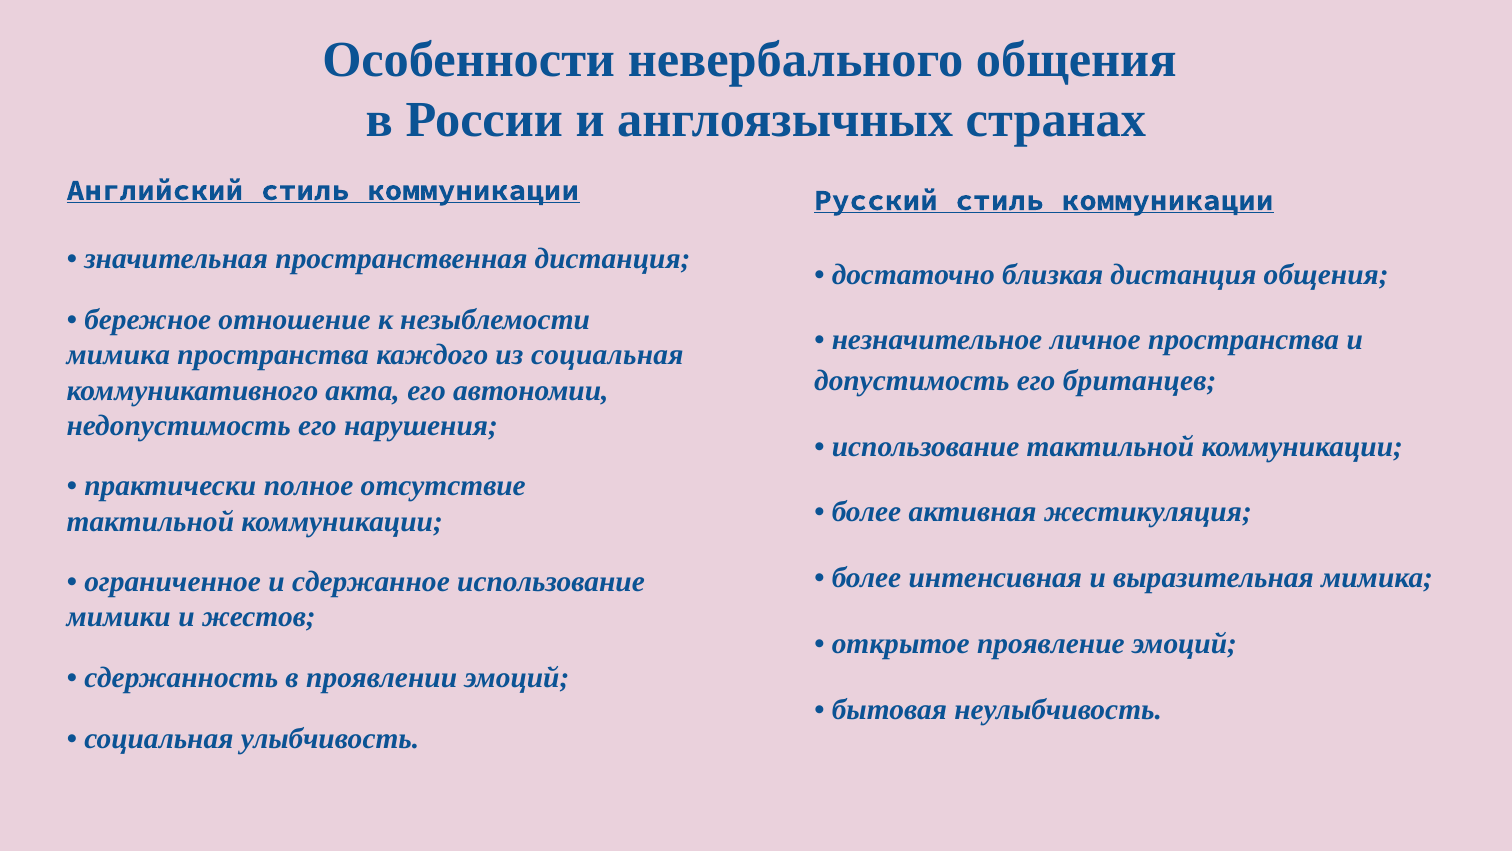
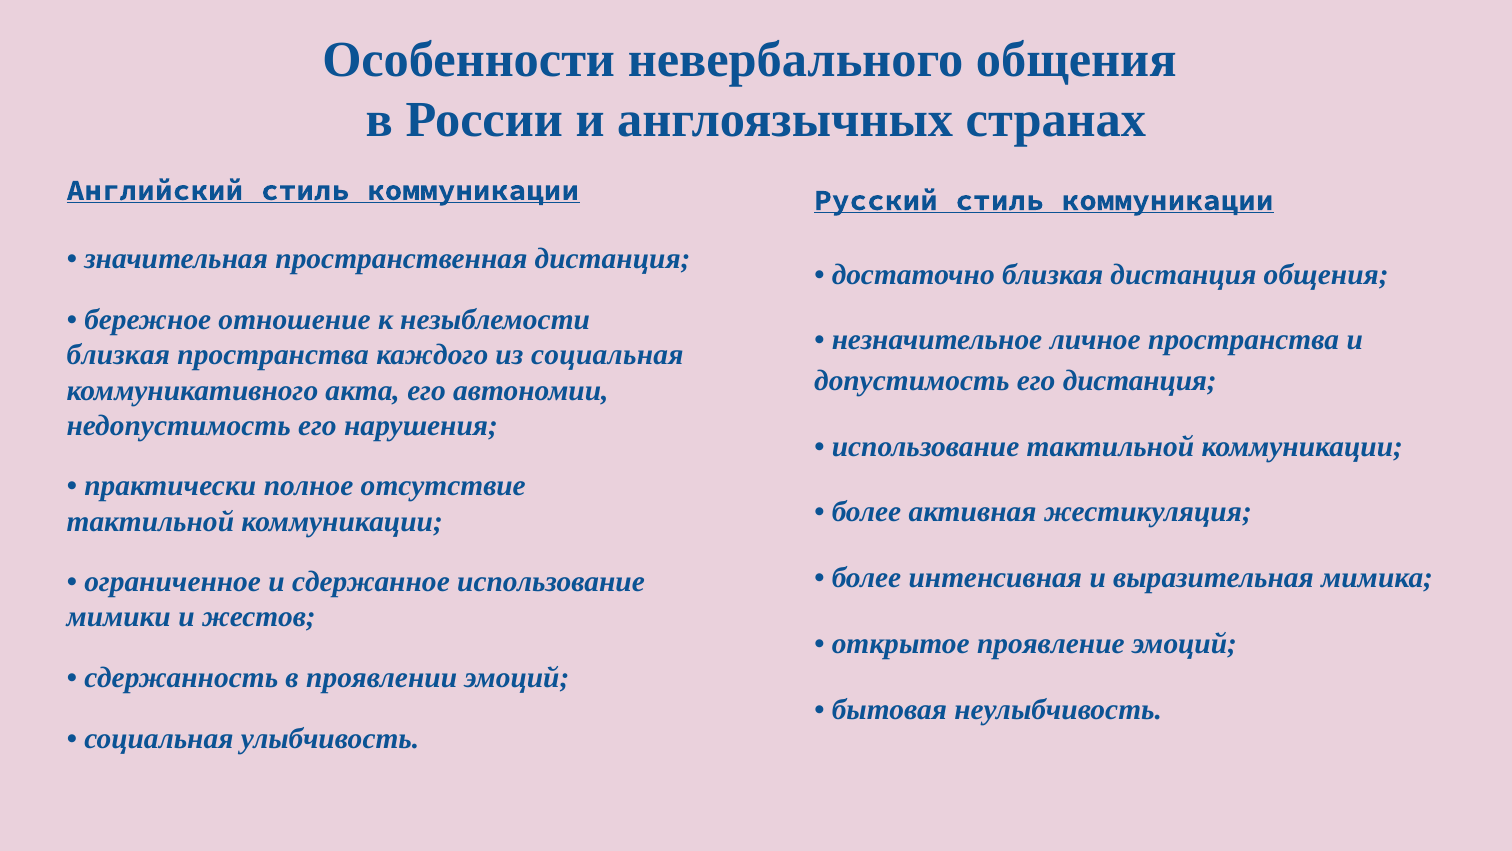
мимика: мимика -> близкая (118, 355)
его британцев: британцев -> дистанция (1140, 381)
